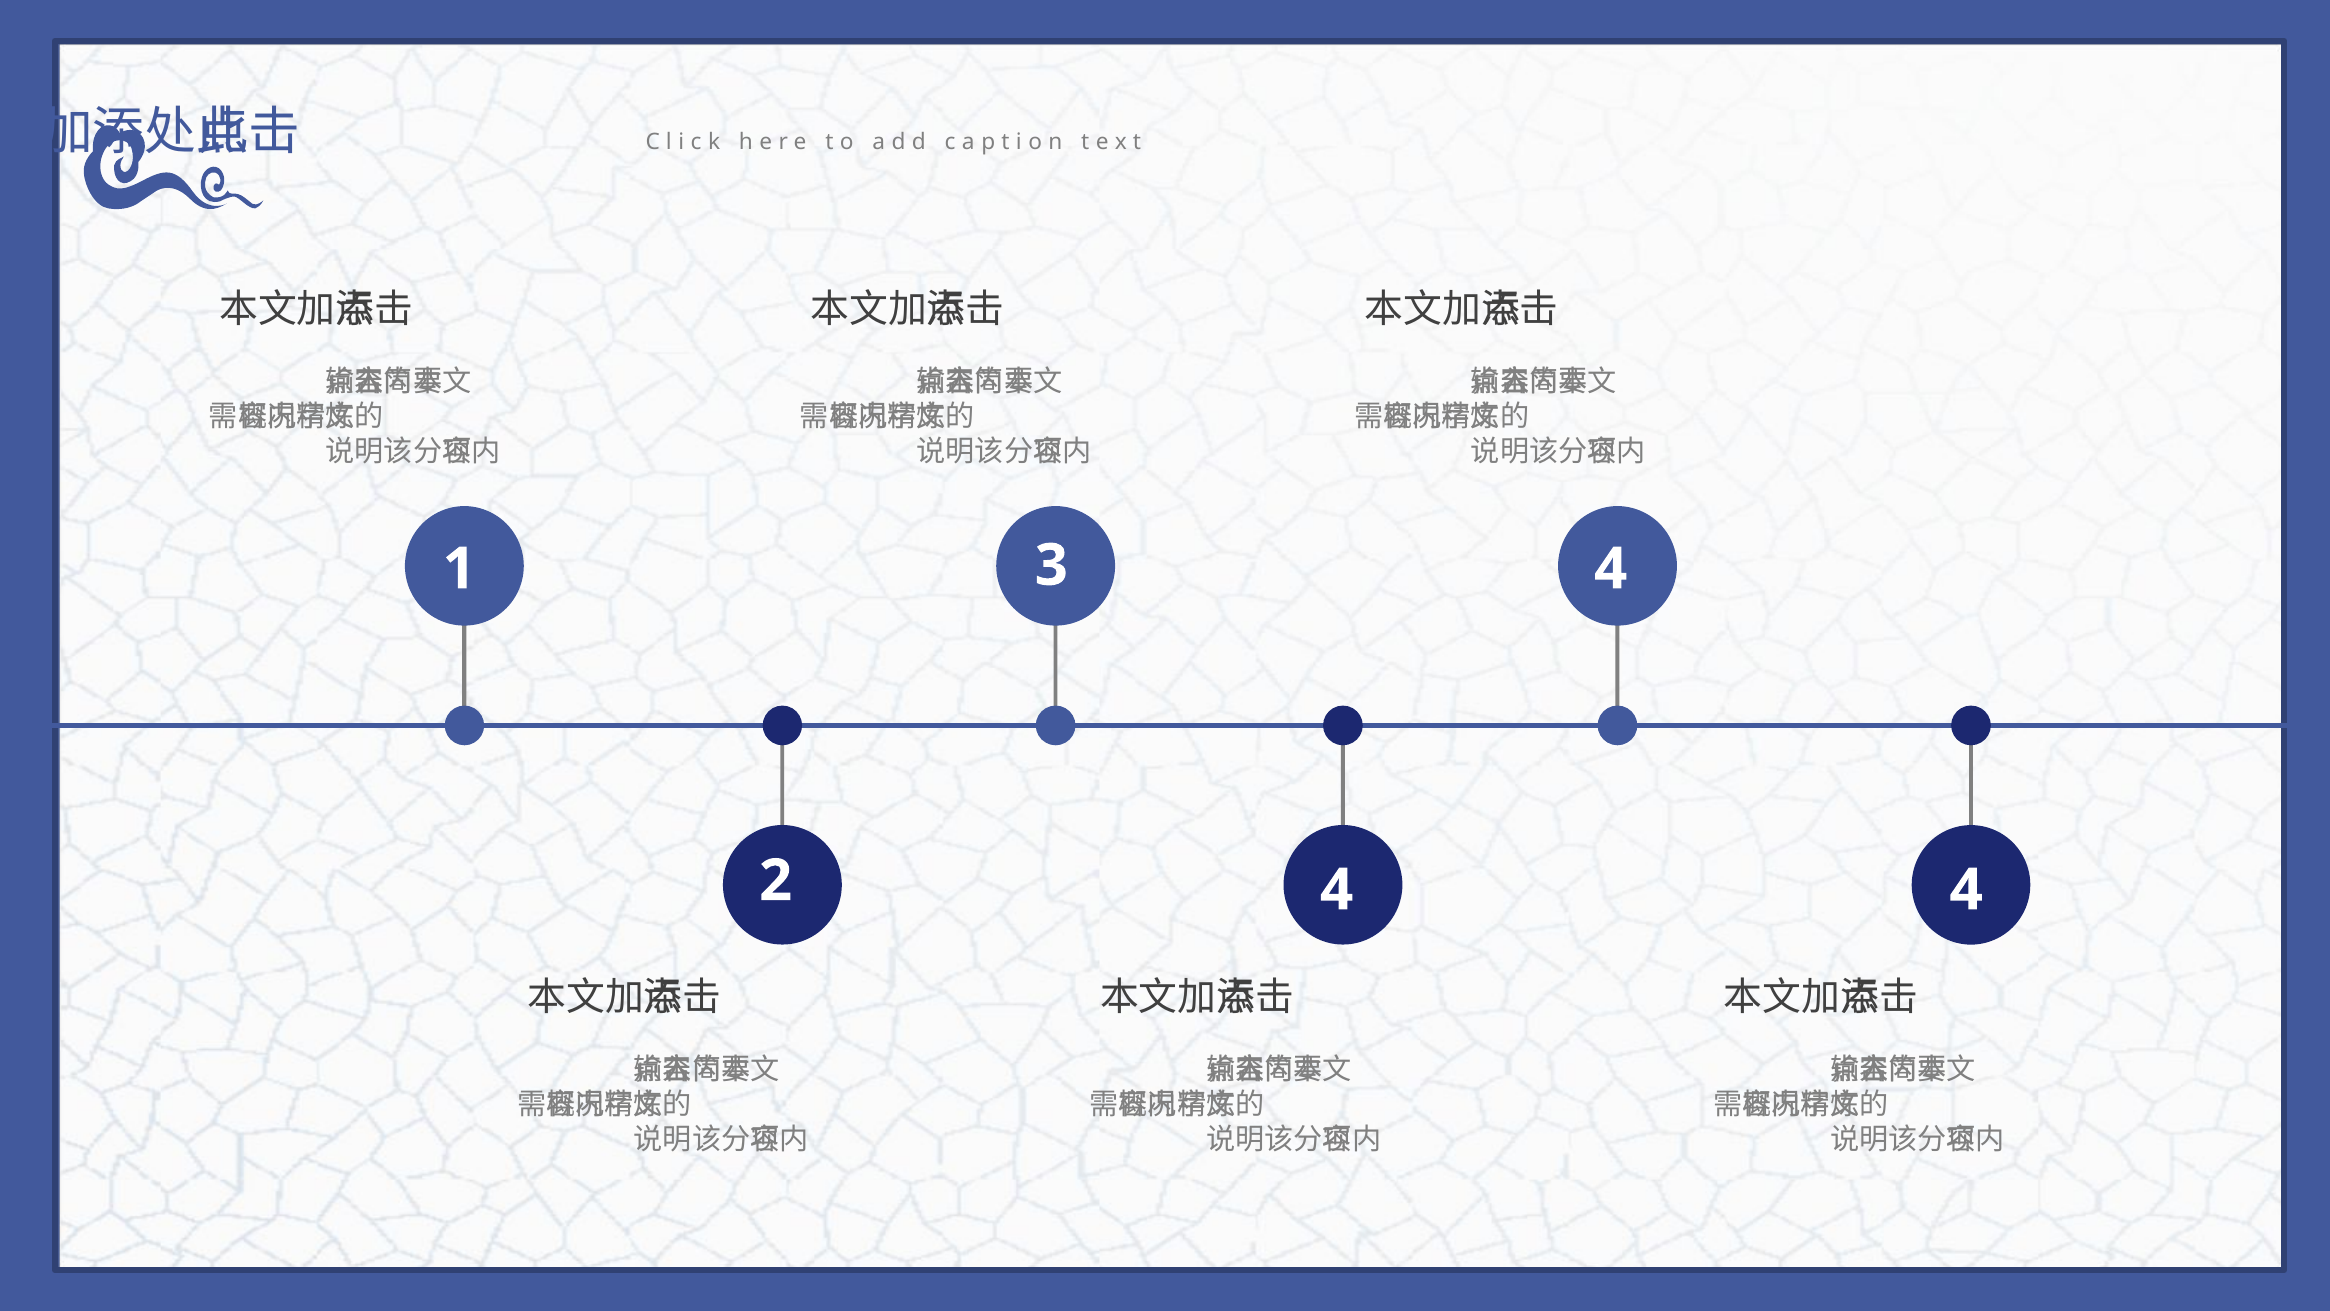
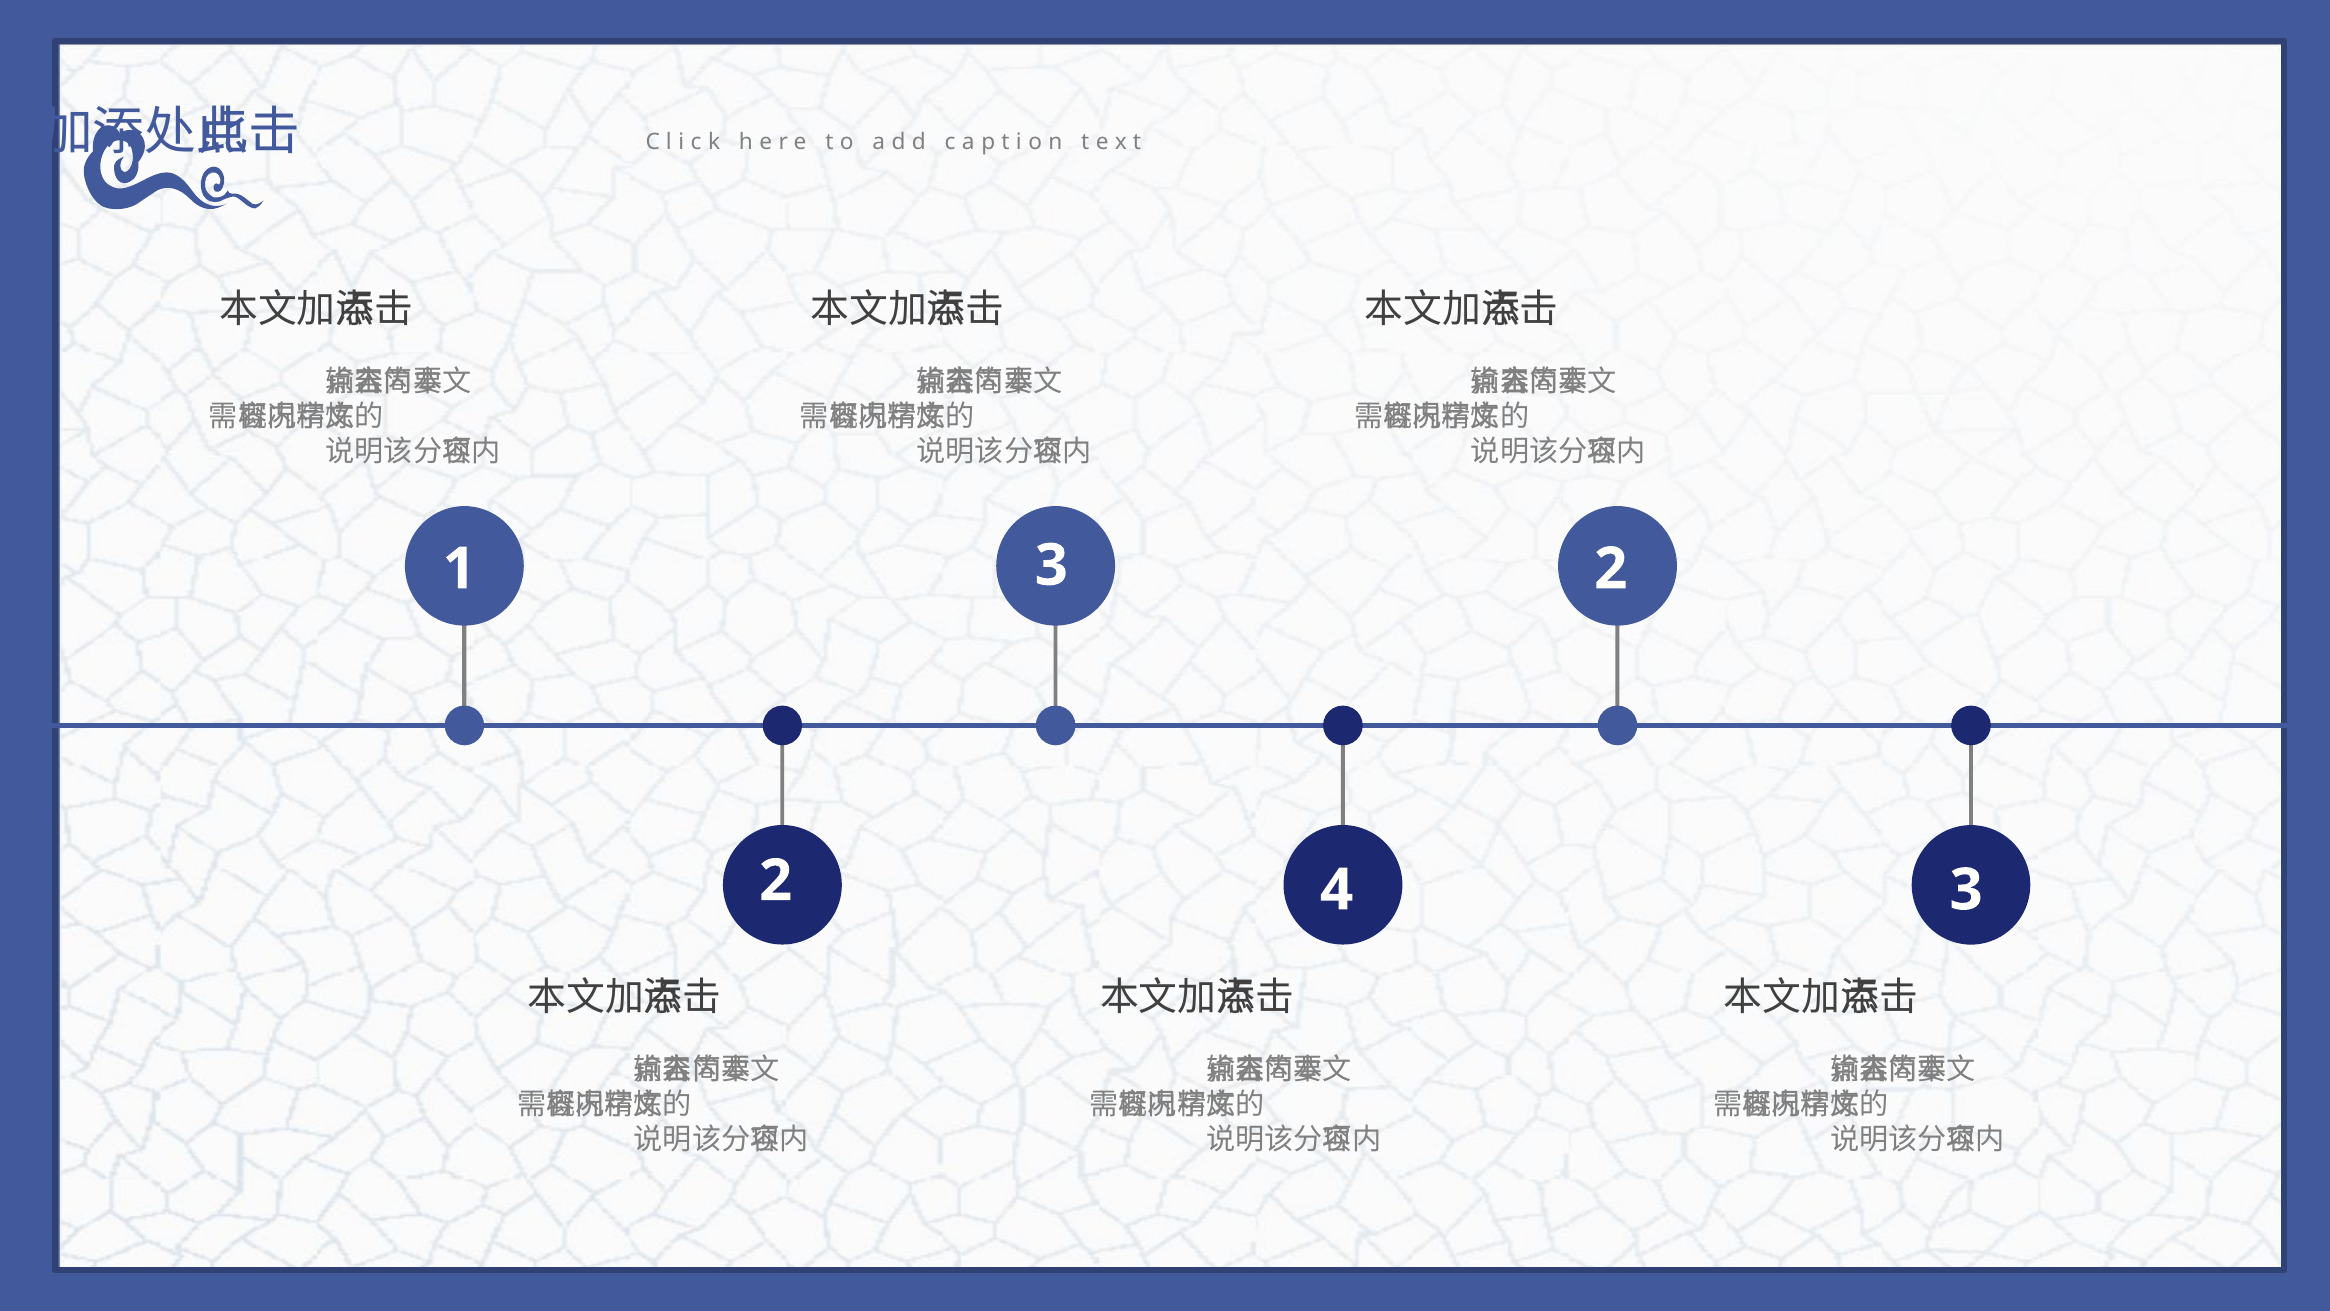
3 4: 4 -> 2 (1611, 569)
4 4: 4 -> 3 (1966, 890)
